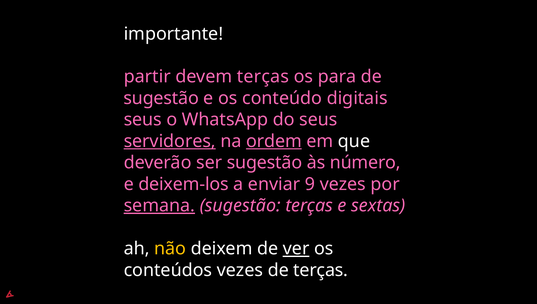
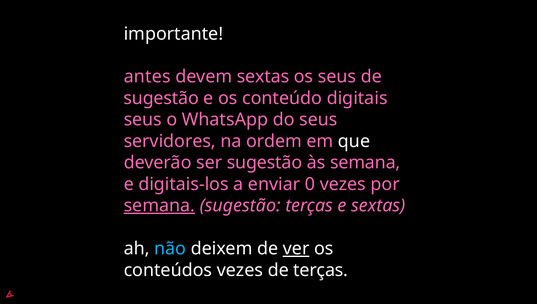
partir: partir -> antes (147, 77)
devem terças: terças -> sextas (263, 77)
os para: para -> seus (337, 77)
servidores underline: present -> none (170, 141)
ordem underline: present -> none (274, 141)
às número: número -> semana (365, 163)
deixem-los: deixem-los -> digitais-los (184, 184)
9: 9 -> 0 (310, 184)
não colour: yellow -> light blue (170, 249)
